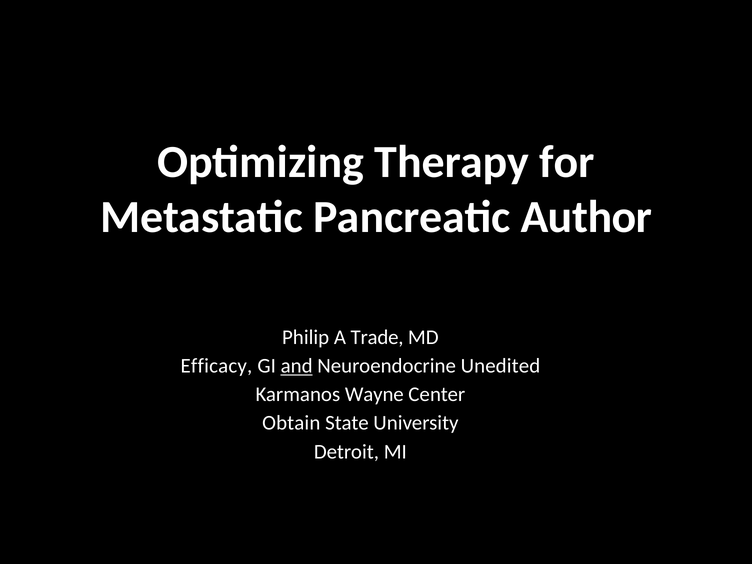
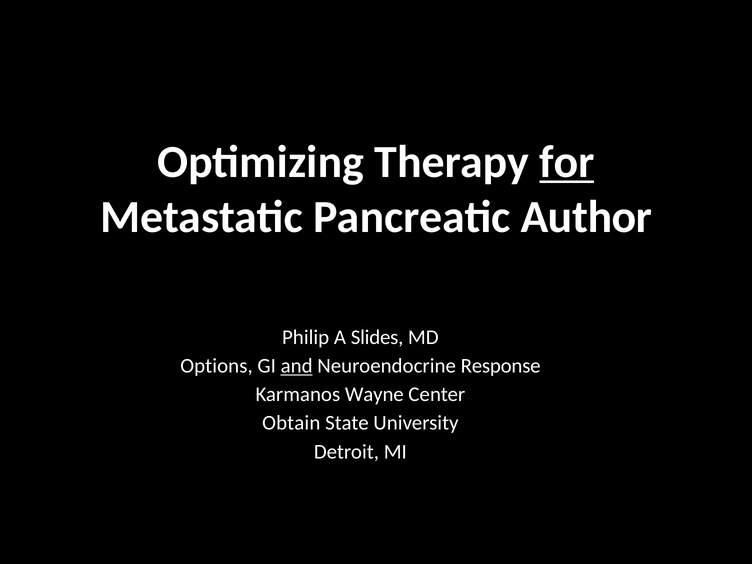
for underline: none -> present (567, 162)
Trade: Trade -> Slides (377, 337)
Efficacy: Efficacy -> Options (216, 366)
Unedited: Unedited -> Response (501, 366)
